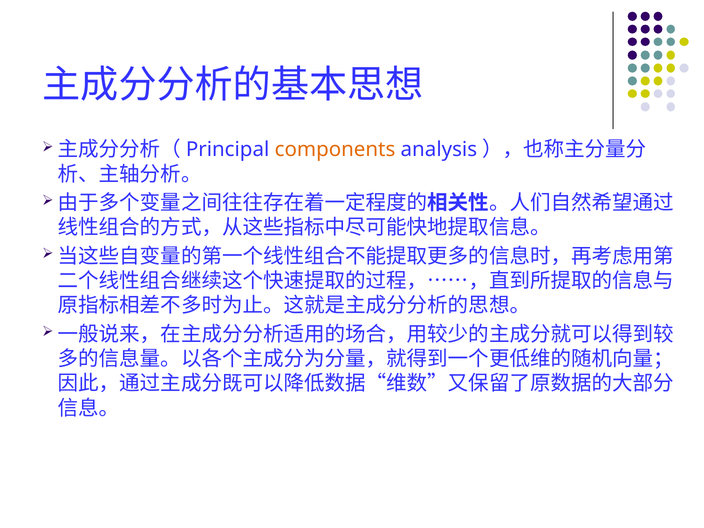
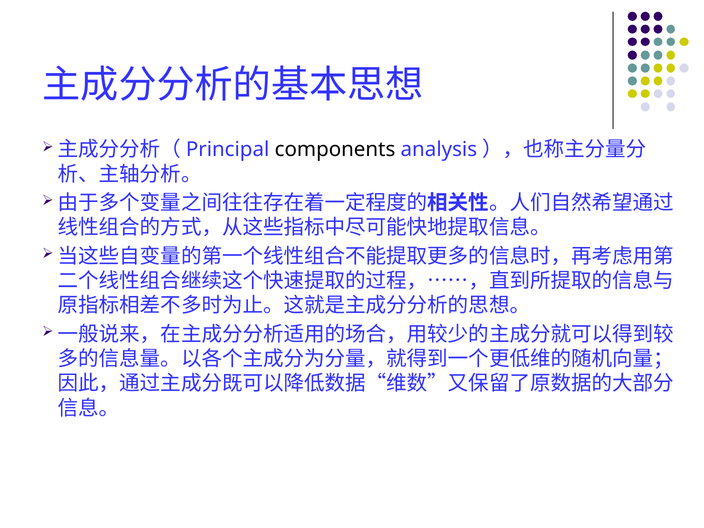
components colour: orange -> black (335, 150)
